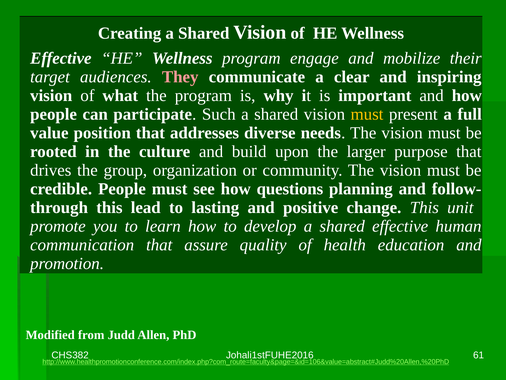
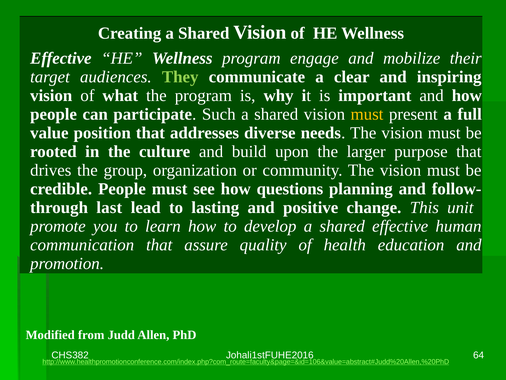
They colour: pink -> light green (180, 77)
this: this -> last (109, 207)
61: 61 -> 64 (479, 355)
